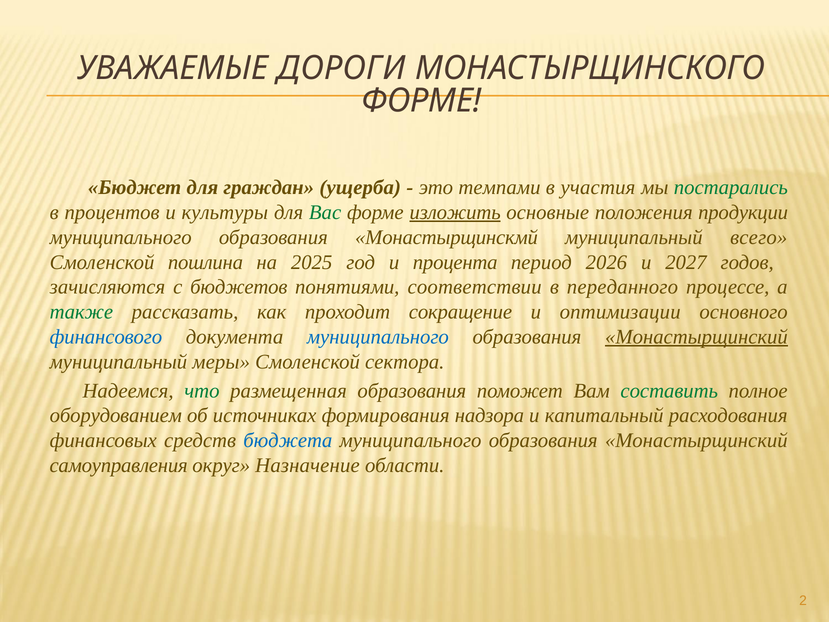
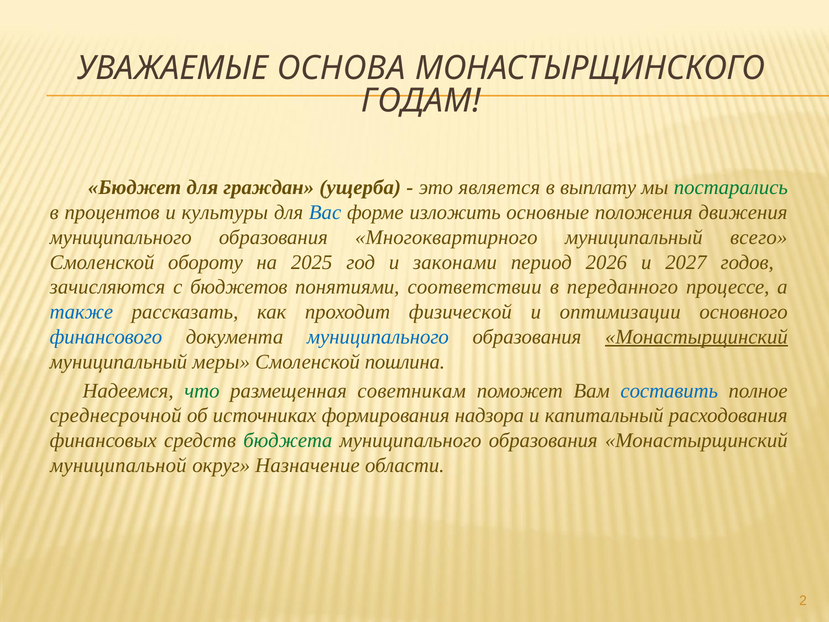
ДОРОГИ: ДОРОГИ -> ОСНОВА (341, 68)
ФОРМЕ: ФОРМЕ -> ГОДАМ (421, 100)
темпами: темпами -> является (499, 187)
участия: участия -> выплату (598, 187)
Вас colour: green -> blue (325, 212)
изложить underline: present -> none (455, 212)
продукции: продукции -> движения (743, 212)
Монастырщинскмй: Монастырщинскмй -> Многоквартирного (446, 237)
пошлина: пошлина -> обороту (205, 262)
процента: процента -> законами (455, 262)
также colour: green -> blue (81, 312)
сокращение: сокращение -> физической (460, 312)
сектора: сектора -> пошлина (405, 362)
размещенная образования: образования -> советникам (412, 391)
составить colour: green -> blue (669, 391)
оборудованием: оборудованием -> среднесрочной (116, 415)
бюджета colour: blue -> green (288, 440)
самоуправления: самоуправления -> муниципальной (118, 465)
